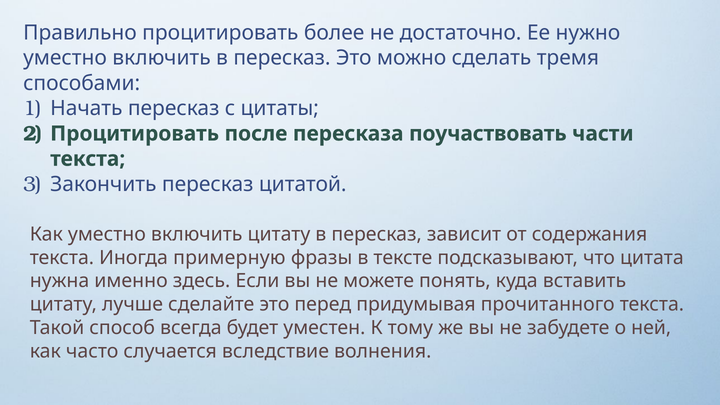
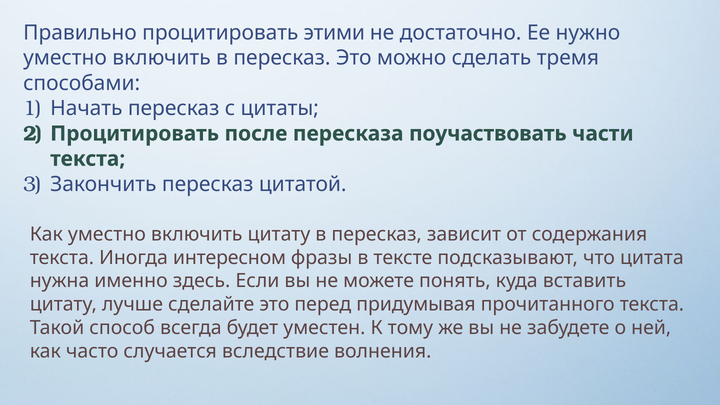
более: более -> этими (334, 33)
примерную: примерную -> интересном (229, 258)
